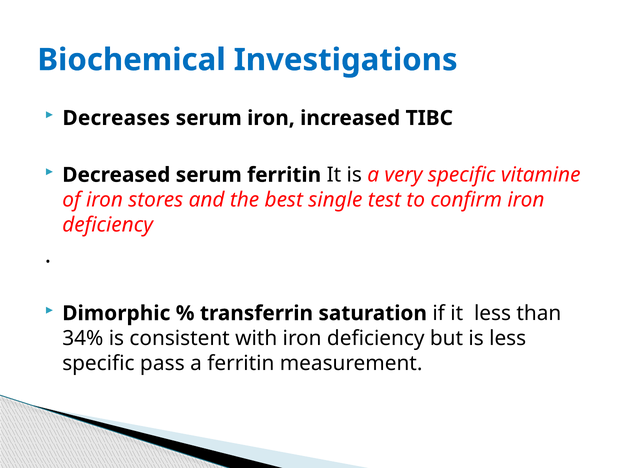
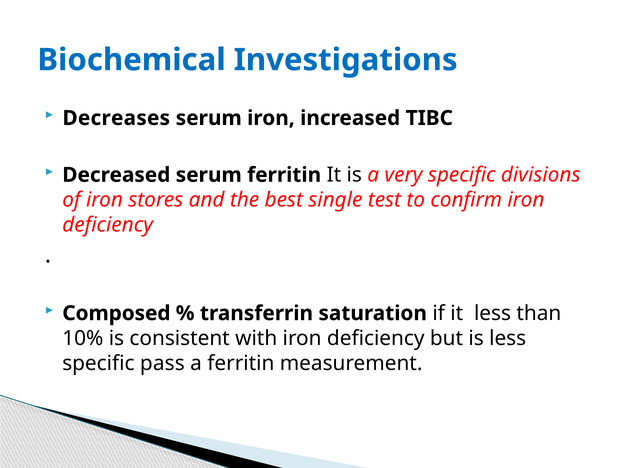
vitamine: vitamine -> divisions (541, 175)
Dimorphic: Dimorphic -> Composed (116, 313)
34%: 34% -> 10% (83, 338)
